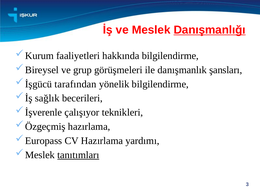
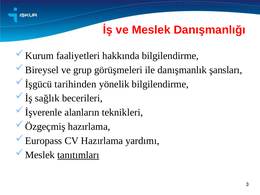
Danışmanlığı underline: present -> none (210, 30)
tarafından: tarafından -> tarihinden (75, 84)
çalışıyor: çalışıyor -> alanların (82, 112)
